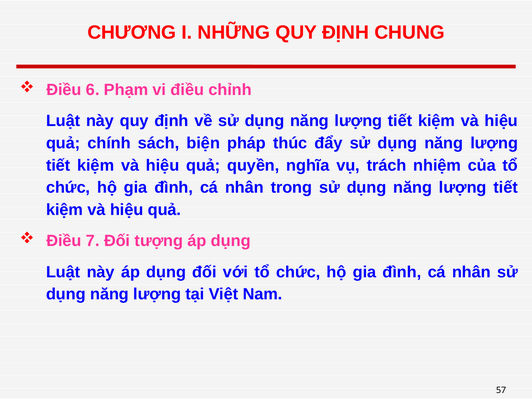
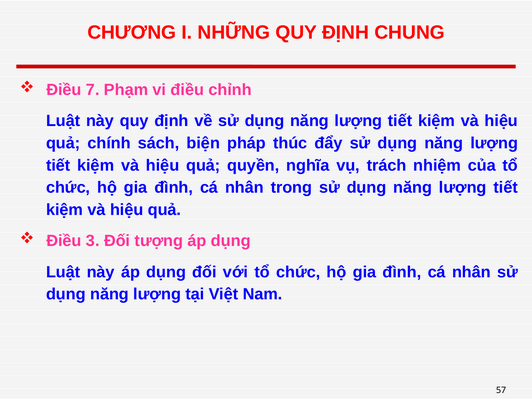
6: 6 -> 7 (93, 90)
7: 7 -> 3 (93, 241)
